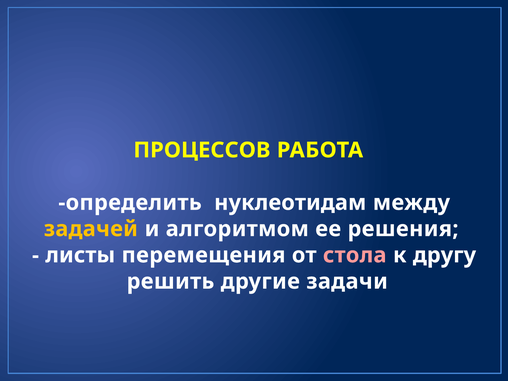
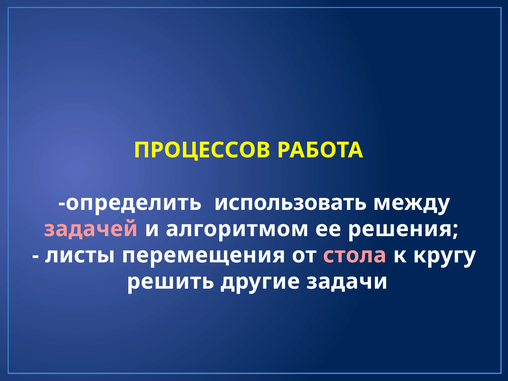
нуклеотидам: нуклеотидам -> использовать (290, 203)
задачей colour: yellow -> pink (91, 229)
другу: другу -> кругу (444, 255)
